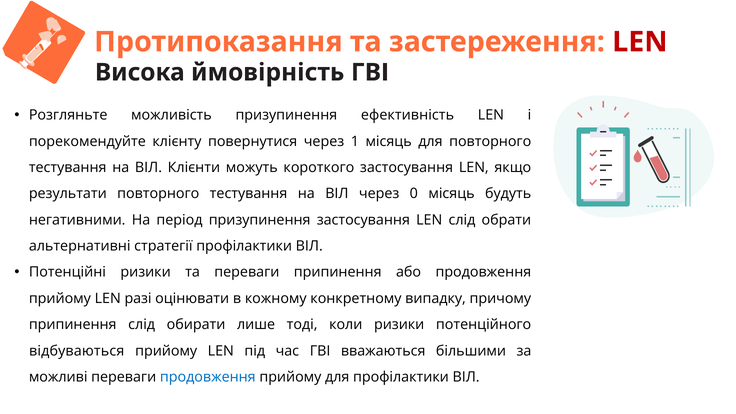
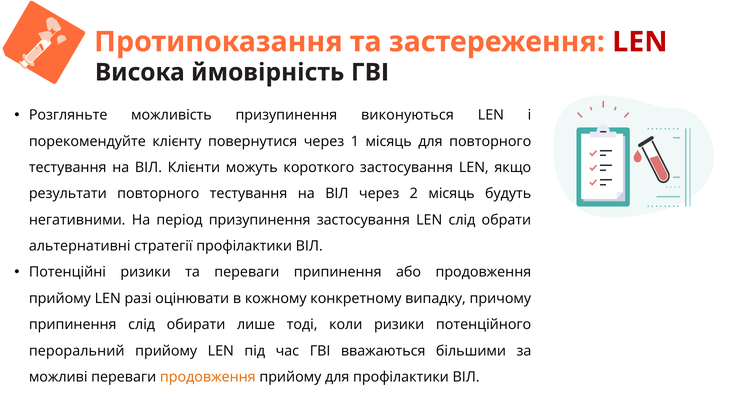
ефективність: ефективність -> виконуються (407, 115)
0: 0 -> 2 (414, 194)
відбуваються: відбуваються -> пероральний (77, 351)
продовження colour: blue -> orange (208, 377)
